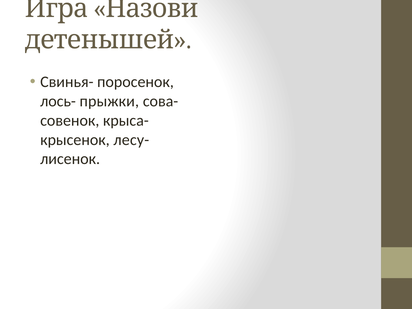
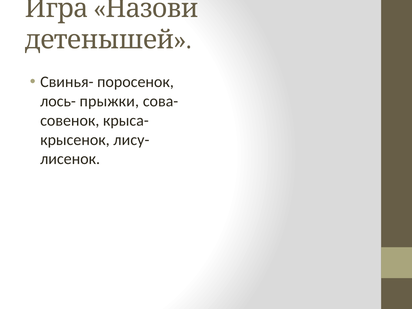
лесу-: лесу- -> лису- (131, 140)
